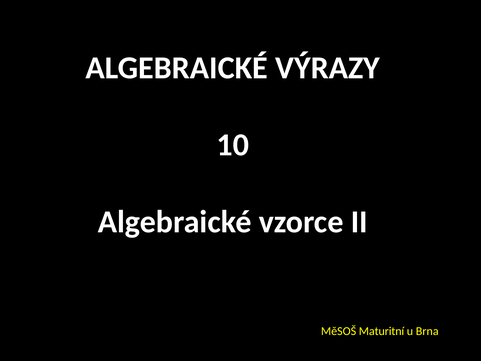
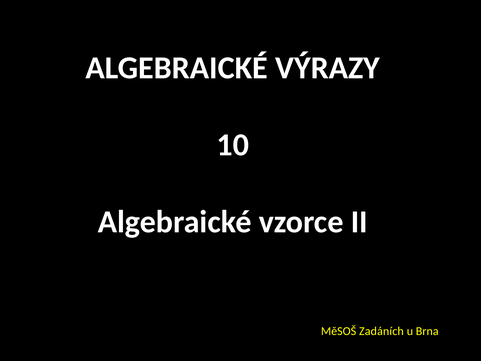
Maturitní: Maturitní -> Zadáních (381, 331)
